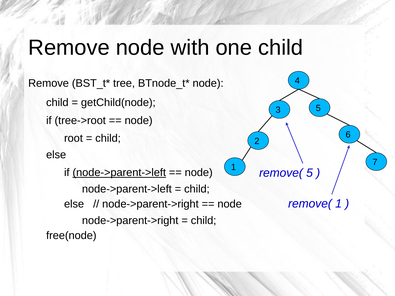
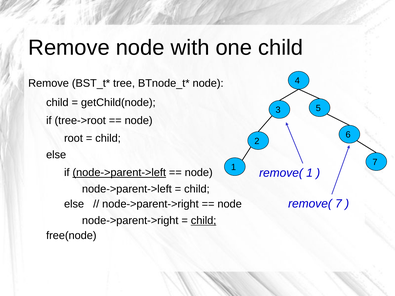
remove( 5: 5 -> 1 (310, 173)
remove( 1: 1 -> 7 (339, 204)
child underline: none -> present (204, 221)
